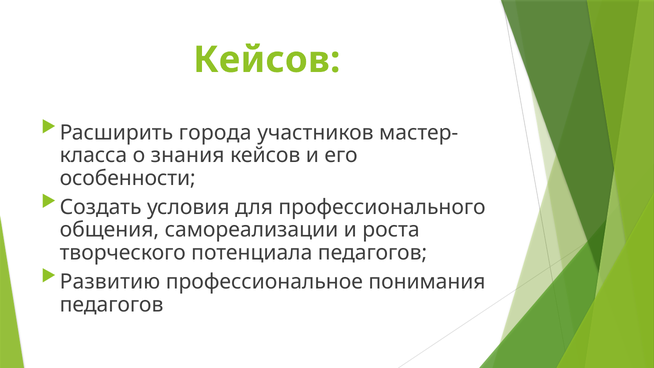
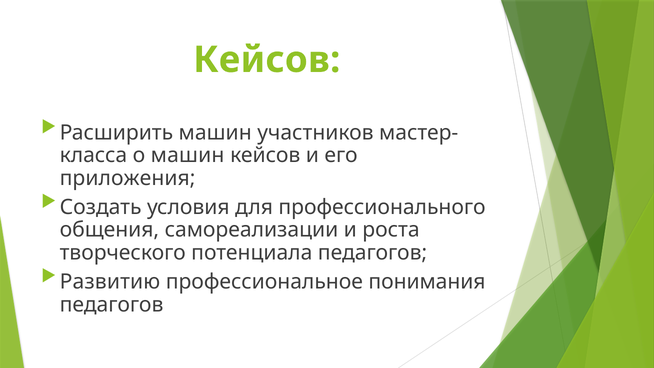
Расширить города: города -> машин (215, 133)
о знания: знания -> машин (188, 155)
особенности: особенности -> приложения (128, 178)
